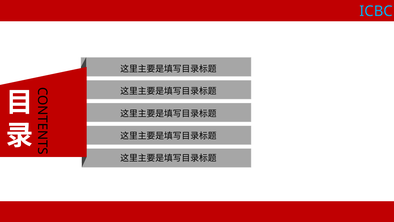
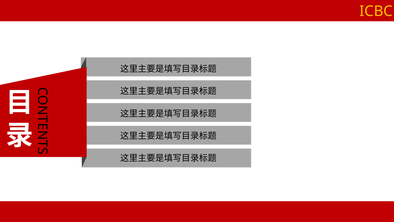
ICBC colour: light blue -> yellow (376, 11)
